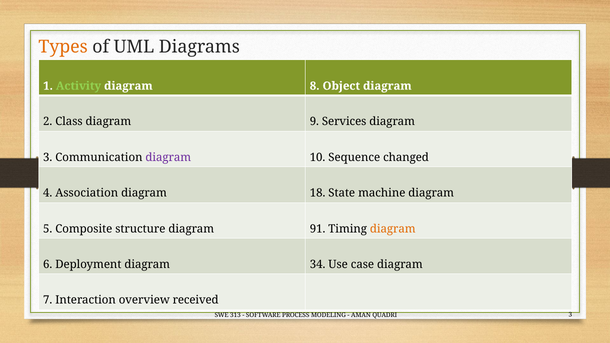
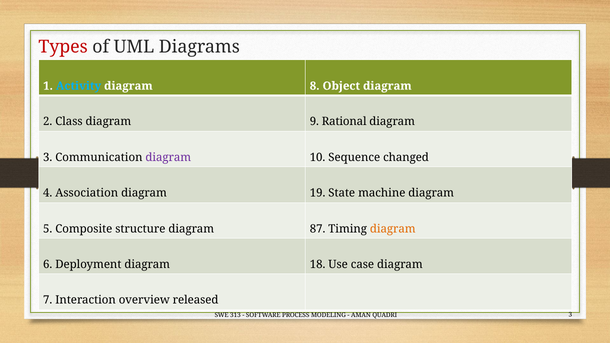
Types colour: orange -> red (63, 47)
Activity colour: light green -> light blue (78, 86)
Services: Services -> Rational (344, 122)
18: 18 -> 19 (318, 193)
91: 91 -> 87 (318, 229)
34: 34 -> 18 (318, 265)
received: received -> released (196, 300)
